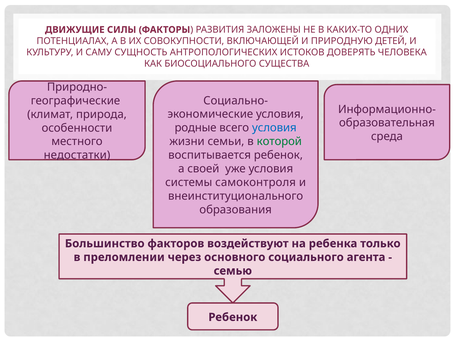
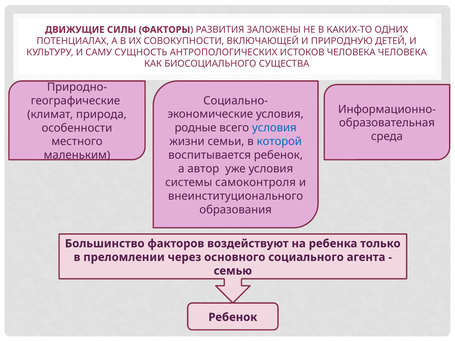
ИСТОКОВ ДОВЕРЯТЬ: ДОВЕРЯТЬ -> ЧЕЛОВЕКА (351, 53)
которой colour: green -> blue (279, 142)
недостатки: недостатки -> маленьким (77, 155)
своей: своей -> автор (203, 169)
